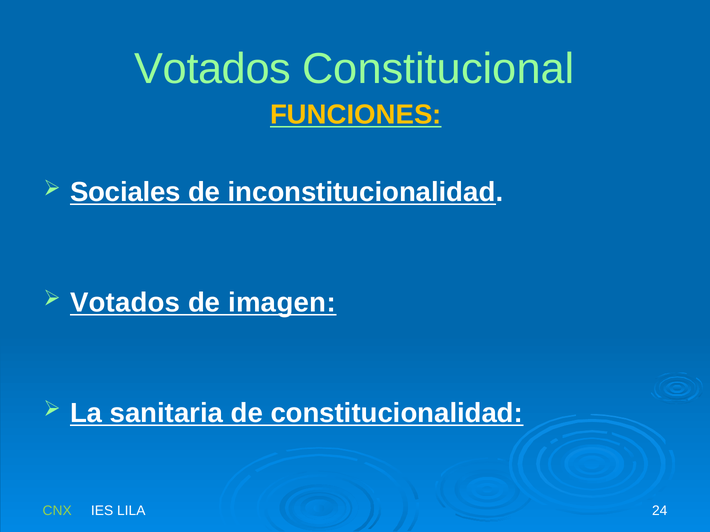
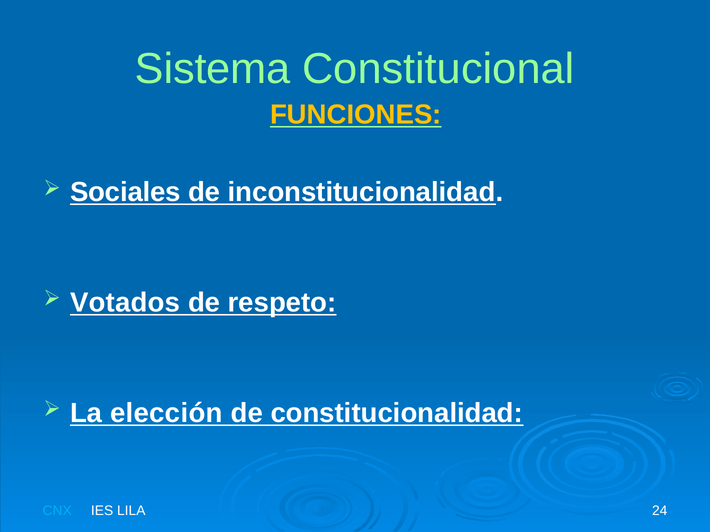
Votados: Votados -> Sistema (213, 69)
imagen: imagen -> respeto (282, 303)
sanitaria: sanitaria -> elección (166, 413)
CNX colour: light green -> light blue (57, 511)
